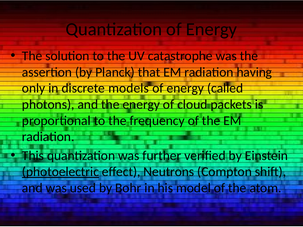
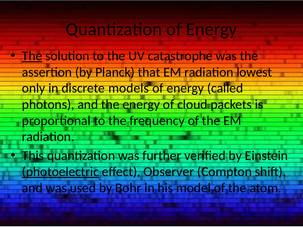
The underline: none -> present (32, 56)
having: having -> lowest (254, 72)
Neutrons: Neutrons -> Observer (169, 172)
